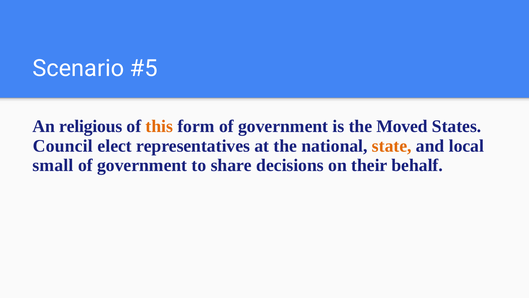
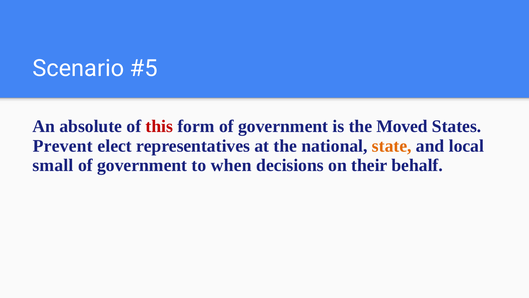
religious: religious -> absolute (91, 126)
this colour: orange -> red (159, 126)
Council: Council -> Prevent (63, 146)
share: share -> when (231, 165)
